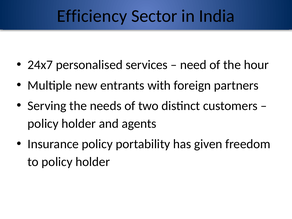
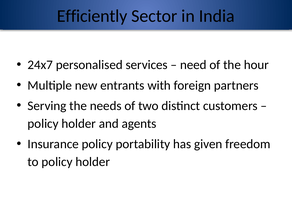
Efficiency: Efficiency -> Efficiently (92, 16)
